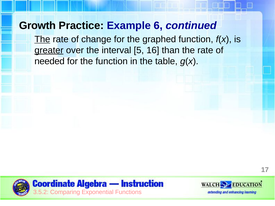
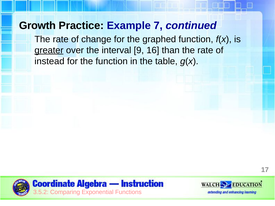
6: 6 -> 7 (158, 26)
The underline: present -> none (42, 39)
5: 5 -> 9 (139, 50)
needed: needed -> instead (49, 61)
